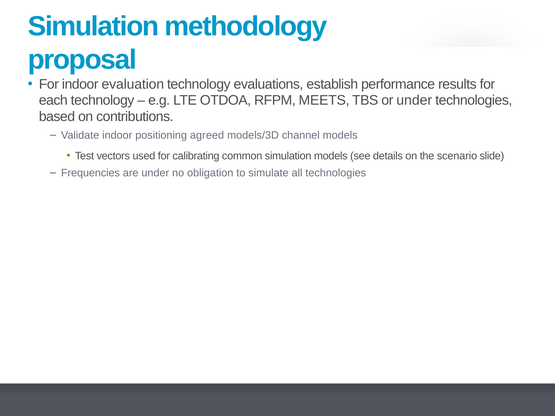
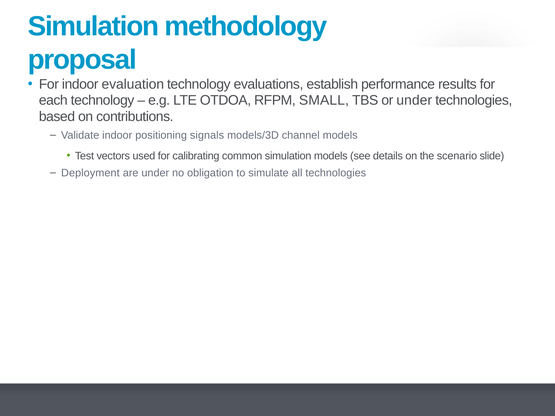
MEETS: MEETS -> SMALL (324, 100)
agreed: agreed -> signals (207, 135)
Frequencies: Frequencies -> Deployment (90, 173)
